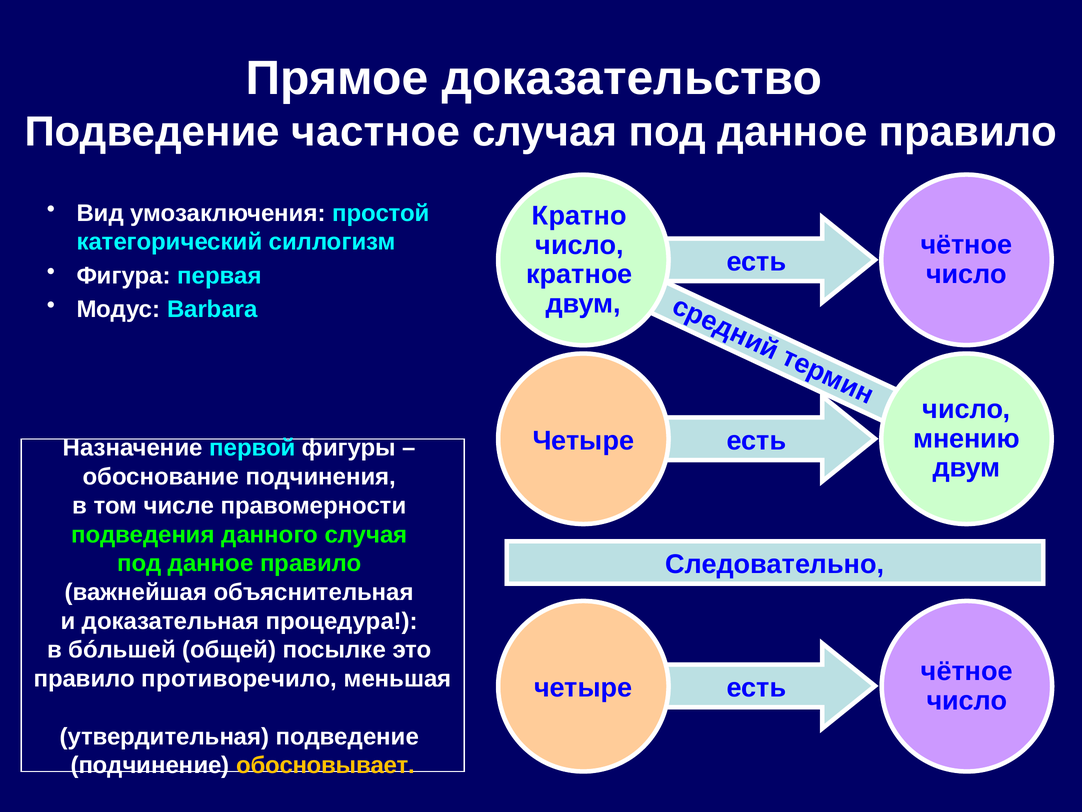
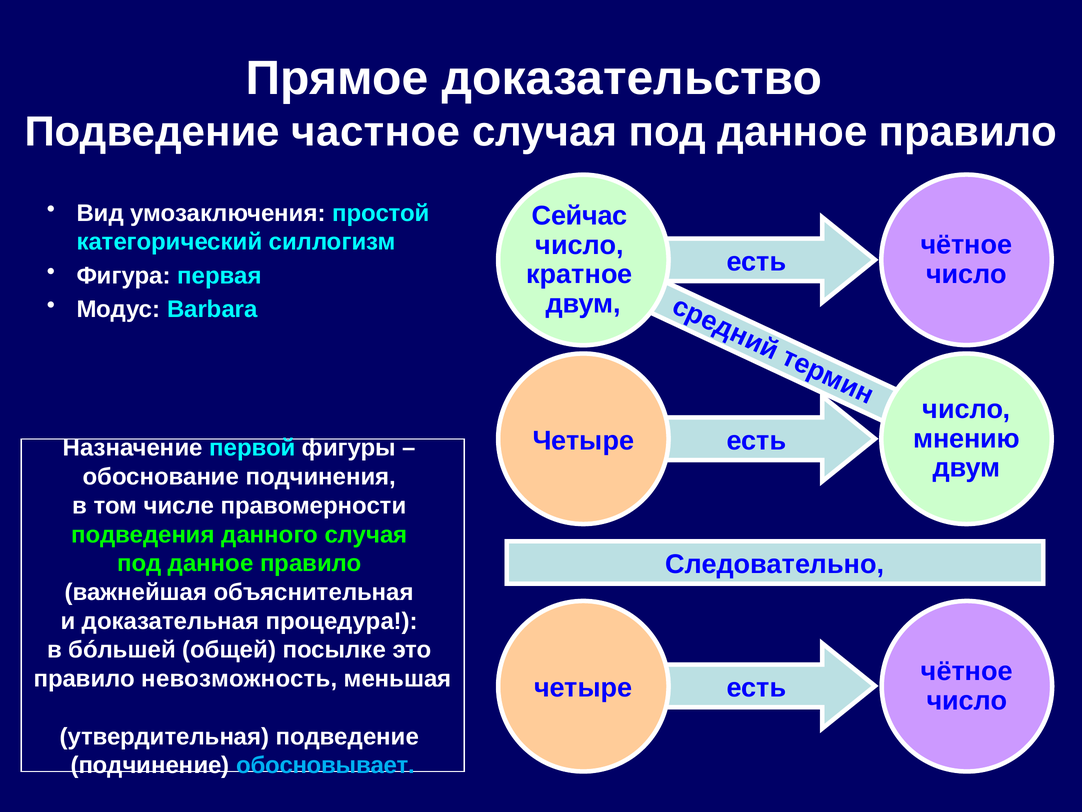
Кратно: Кратно -> Сейчас (580, 216)
противоречило: противоречило -> невозможность (239, 679)
обосновывает colour: yellow -> light blue (326, 765)
